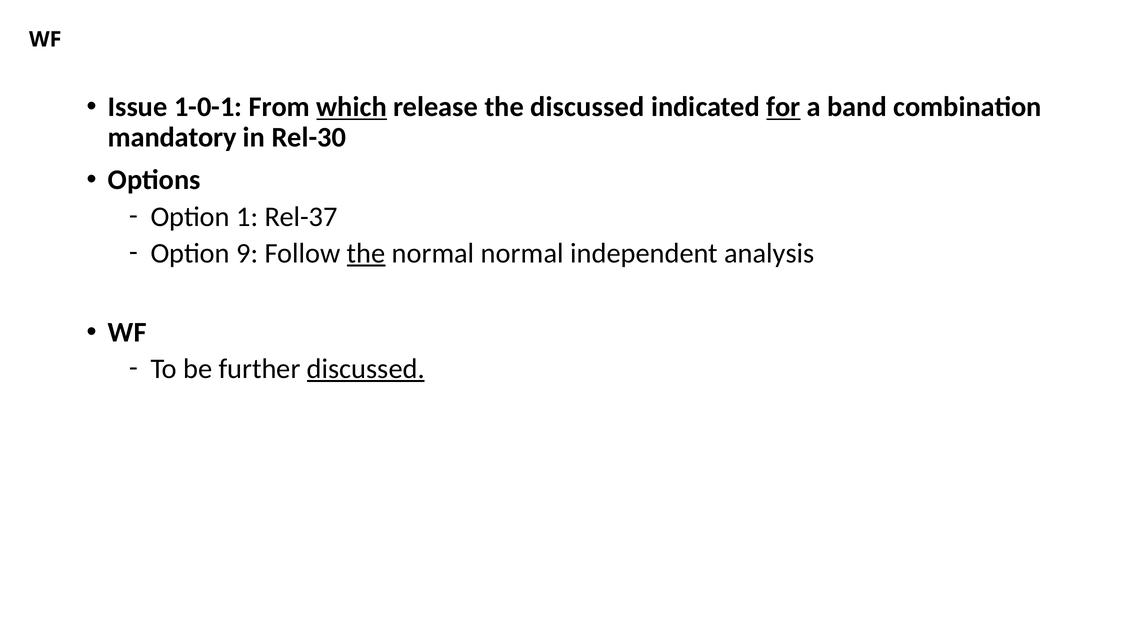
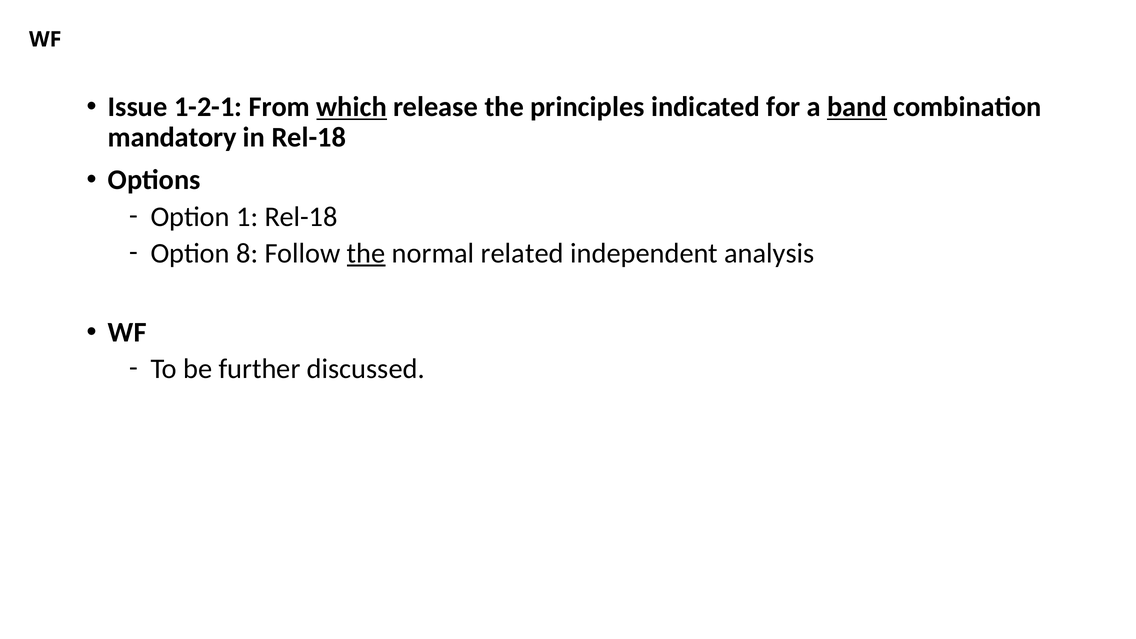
1-0-1: 1-0-1 -> 1-2-1 (208, 107)
the discussed: discussed -> principles (587, 107)
for underline: present -> none (783, 107)
band underline: none -> present (857, 107)
in Rel-30: Rel-30 -> Rel-18 (309, 138)
1 Rel-37: Rel-37 -> Rel-18 (301, 217)
9: 9 -> 8 (247, 253)
normal normal: normal -> related (522, 253)
discussed underline: present -> none (366, 369)
